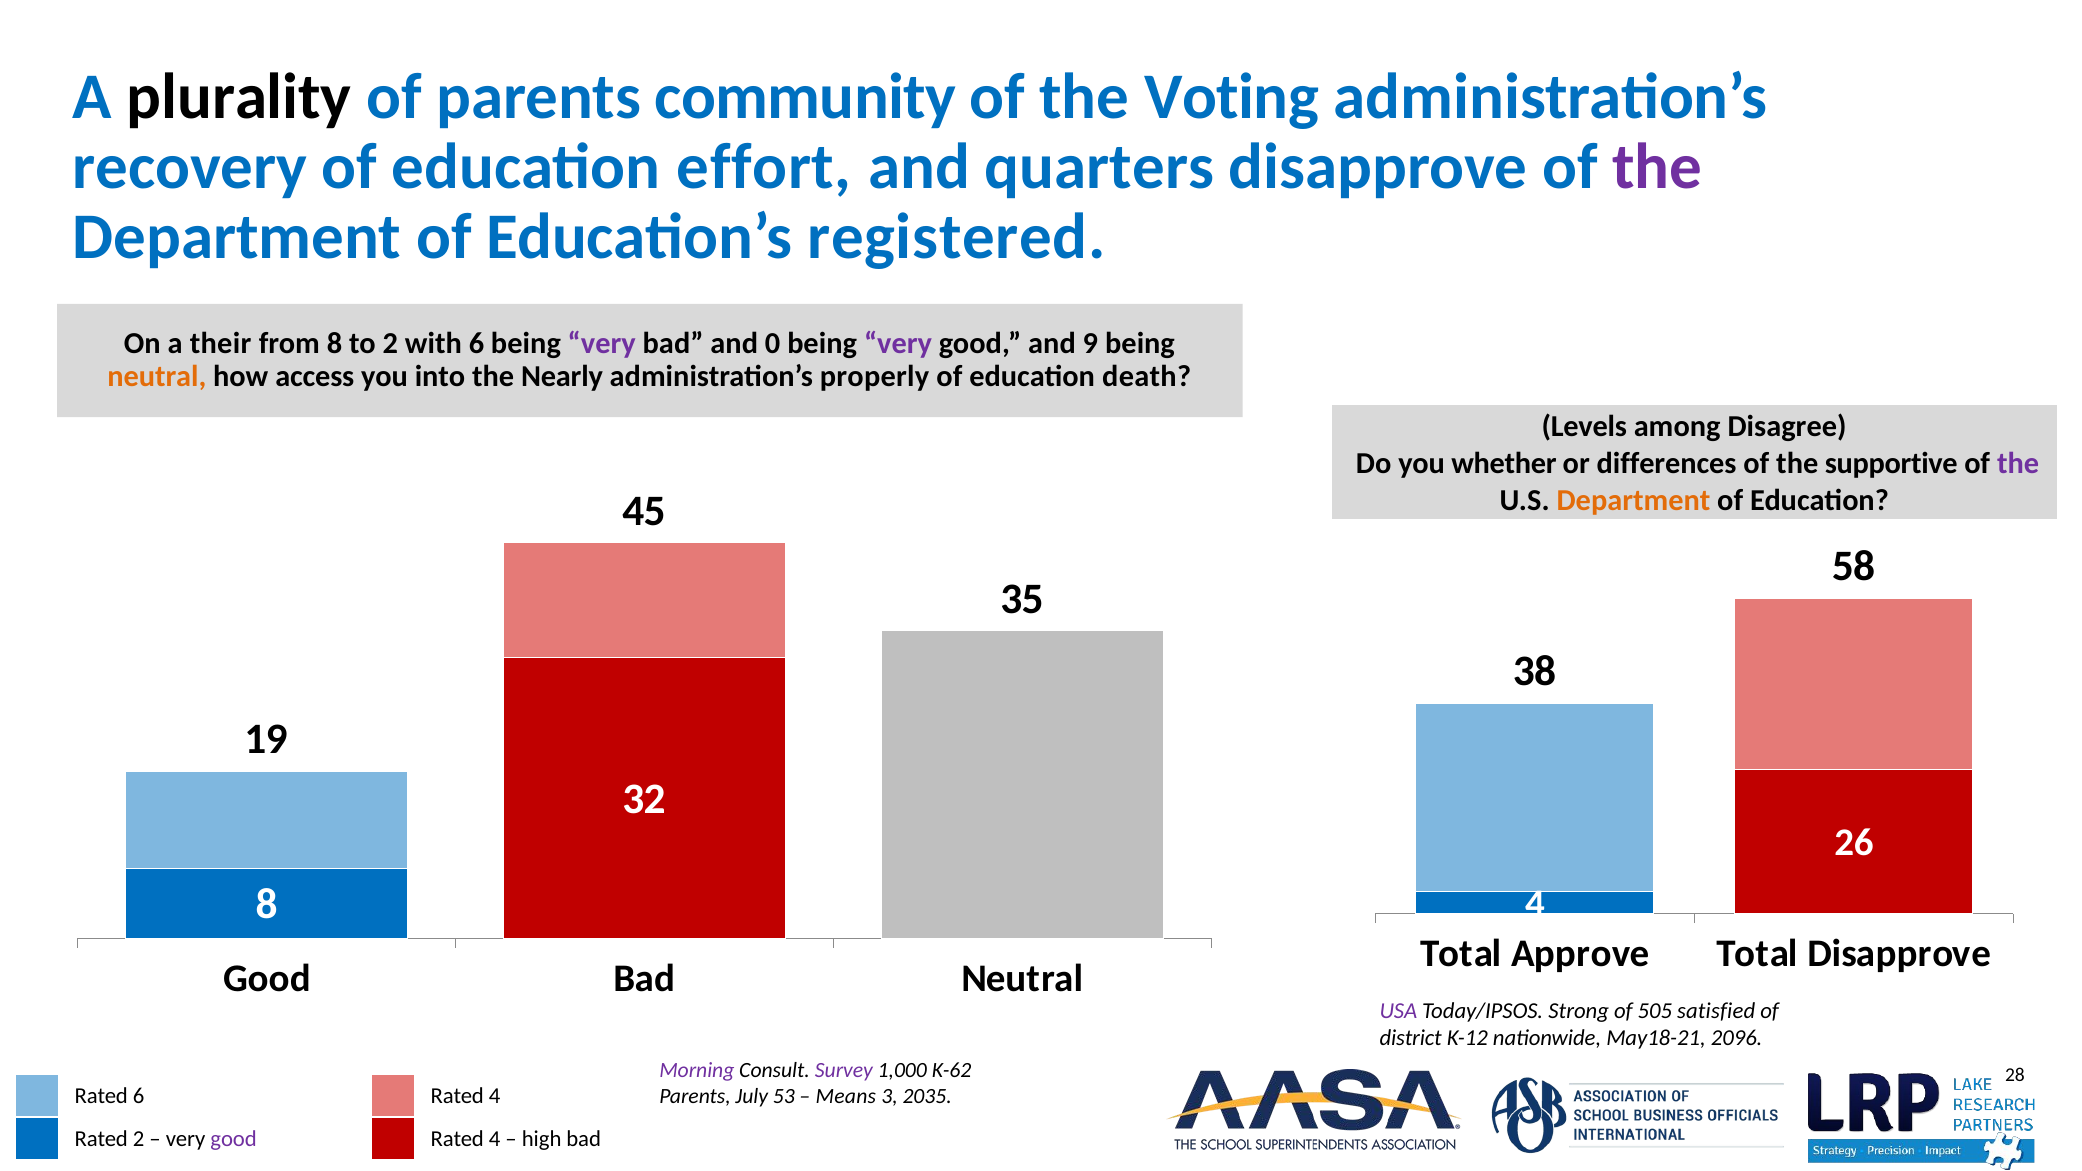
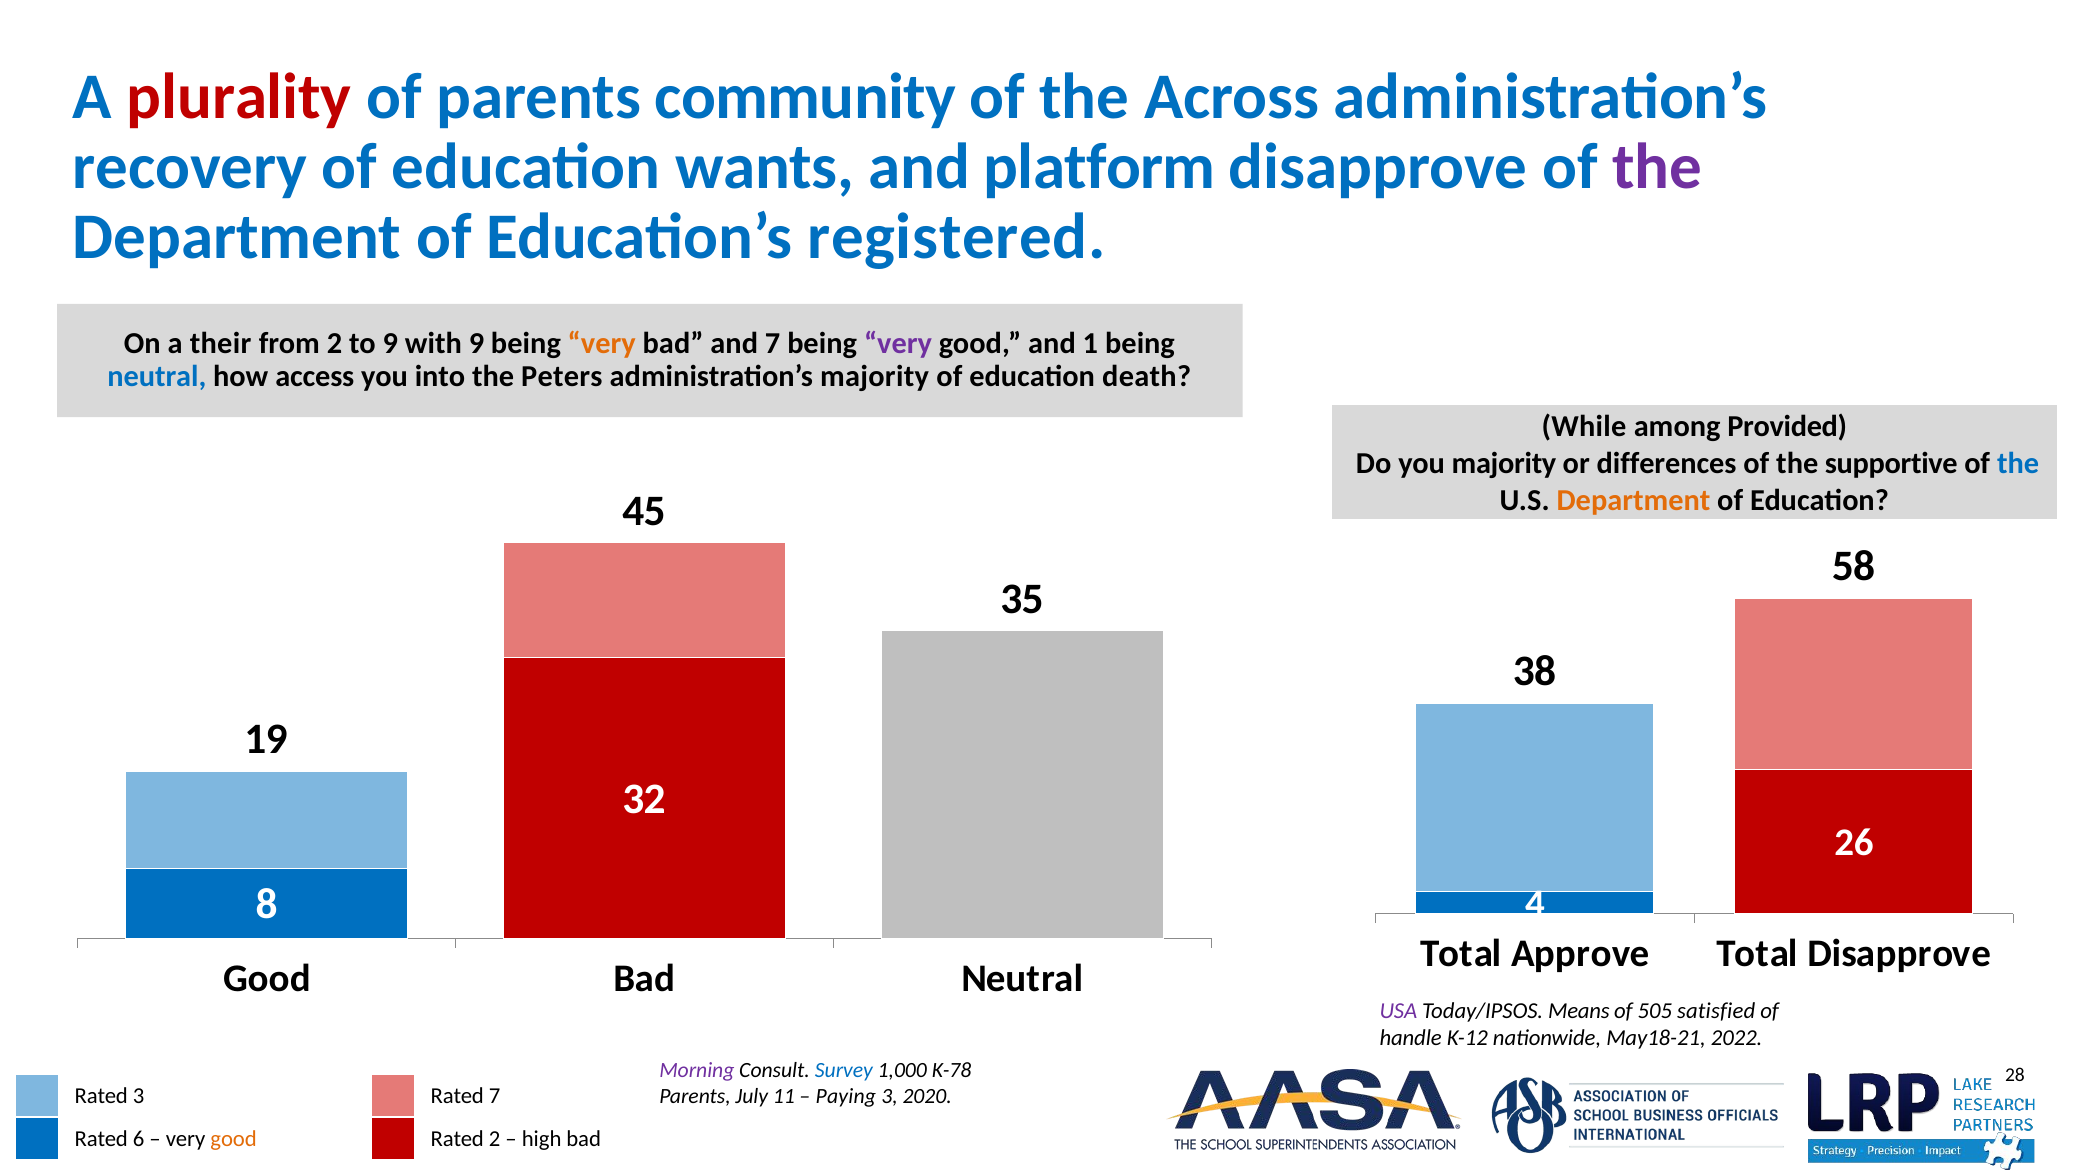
plurality colour: black -> red (239, 97)
Voting: Voting -> Across (1232, 97)
effort: effort -> wants (765, 167)
quarters: quarters -> platform (1100, 167)
from 8: 8 -> 2 (335, 344)
to 2: 2 -> 9 (390, 344)
with 6: 6 -> 9 (477, 344)
very colour: purple -> orange (602, 344)
and 0: 0 -> 7 (773, 344)
9: 9 -> 1 (1090, 344)
neutral colour: orange -> blue (157, 377)
Nearly: Nearly -> Peters (562, 377)
administration’s properly: properly -> majority (875, 377)
Levels: Levels -> While (1584, 426)
Disagree: Disagree -> Provided (1787, 426)
you whether: whether -> majority (1504, 463)
the colour: purple -> blue (2018, 463)
Strong: Strong -> Means (1579, 1011)
district: district -> handle (1411, 1039)
2096: 2096 -> 2022 (1737, 1039)
Survey colour: purple -> blue (844, 1071)
K-62: K-62 -> K-78 (952, 1071)
Rated 6: 6 -> 3 (139, 1096)
4: 4 -> 7 (495, 1096)
53: 53 -> 11 (784, 1097)
Means: Means -> Paying (846, 1097)
2035: 2035 -> 2020 (927, 1097)
Rated 2: 2 -> 6 (139, 1139)
good colour: purple -> orange (234, 1139)
4: 4 -> 2 (495, 1139)
